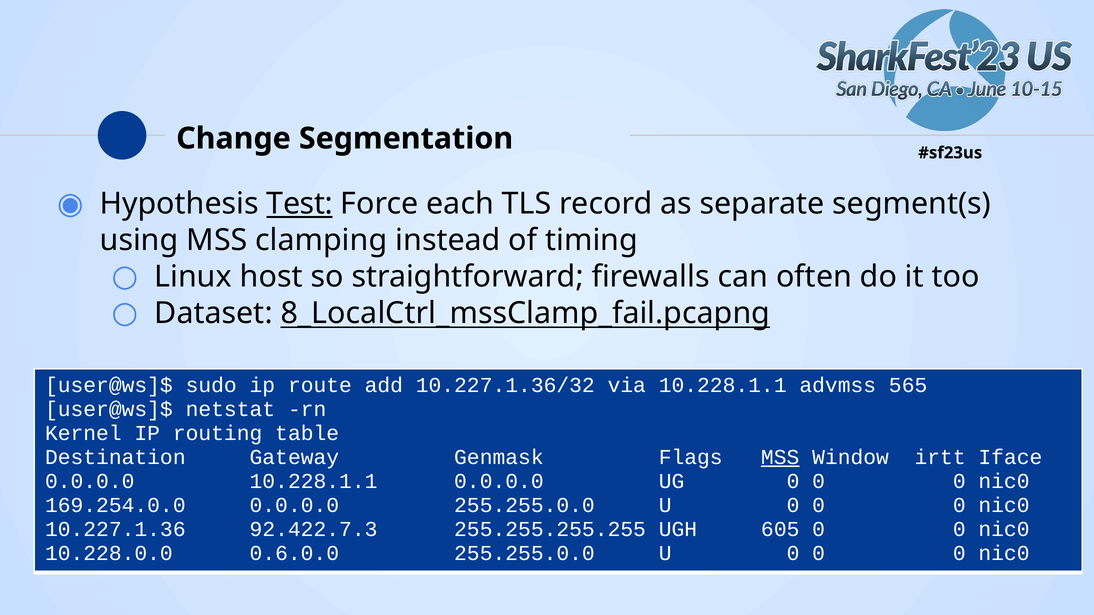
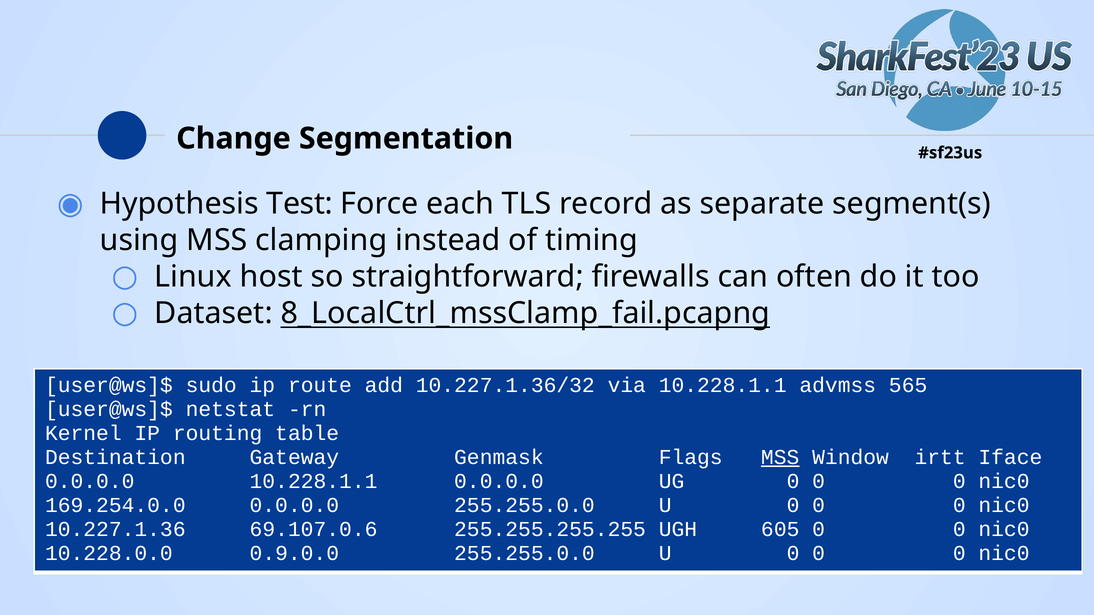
Test underline: present -> none (300, 204)
92.422.7.3: 92.422.7.3 -> 69.107.0.6 (314, 530)
0.6.0.0: 0.6.0.0 -> 0.9.0.0 (294, 554)
